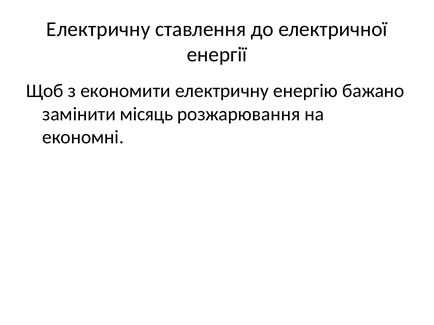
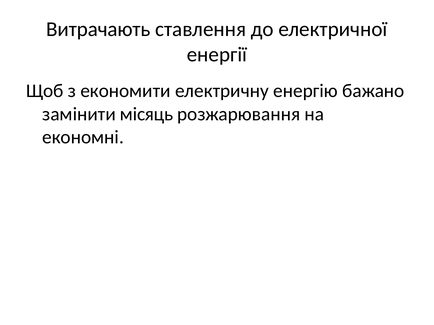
Електричну: Електричну -> Витрачають (98, 29)
